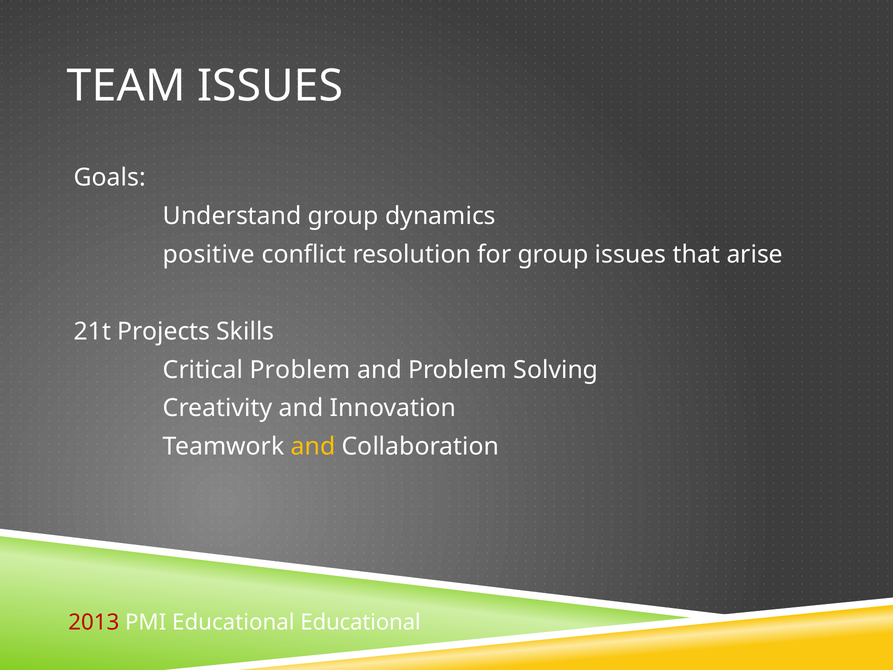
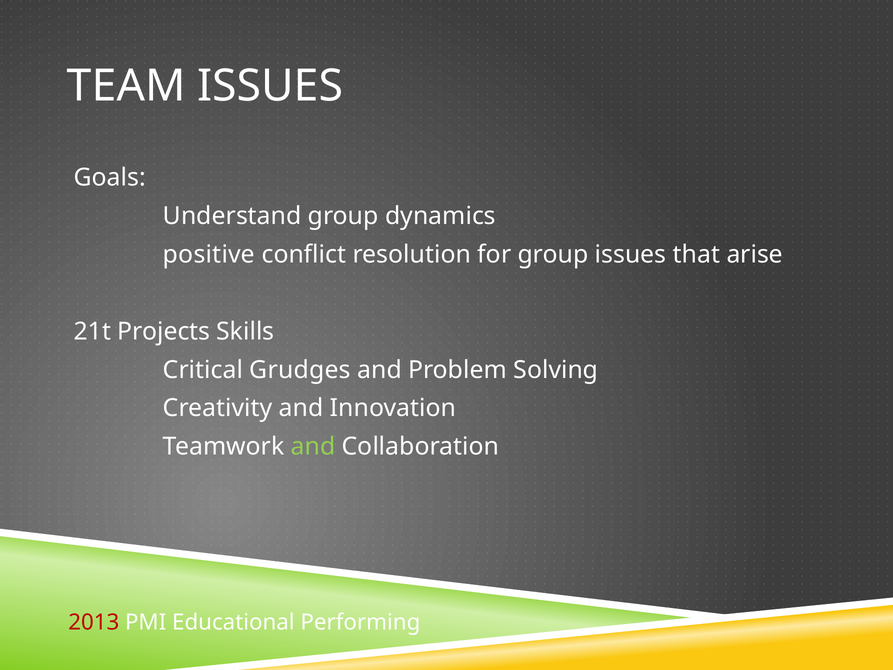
Critical Problem: Problem -> Grudges (300, 370)
and colour: yellow -> light green (313, 447)
Educational Educational: Educational -> Performing (360, 622)
